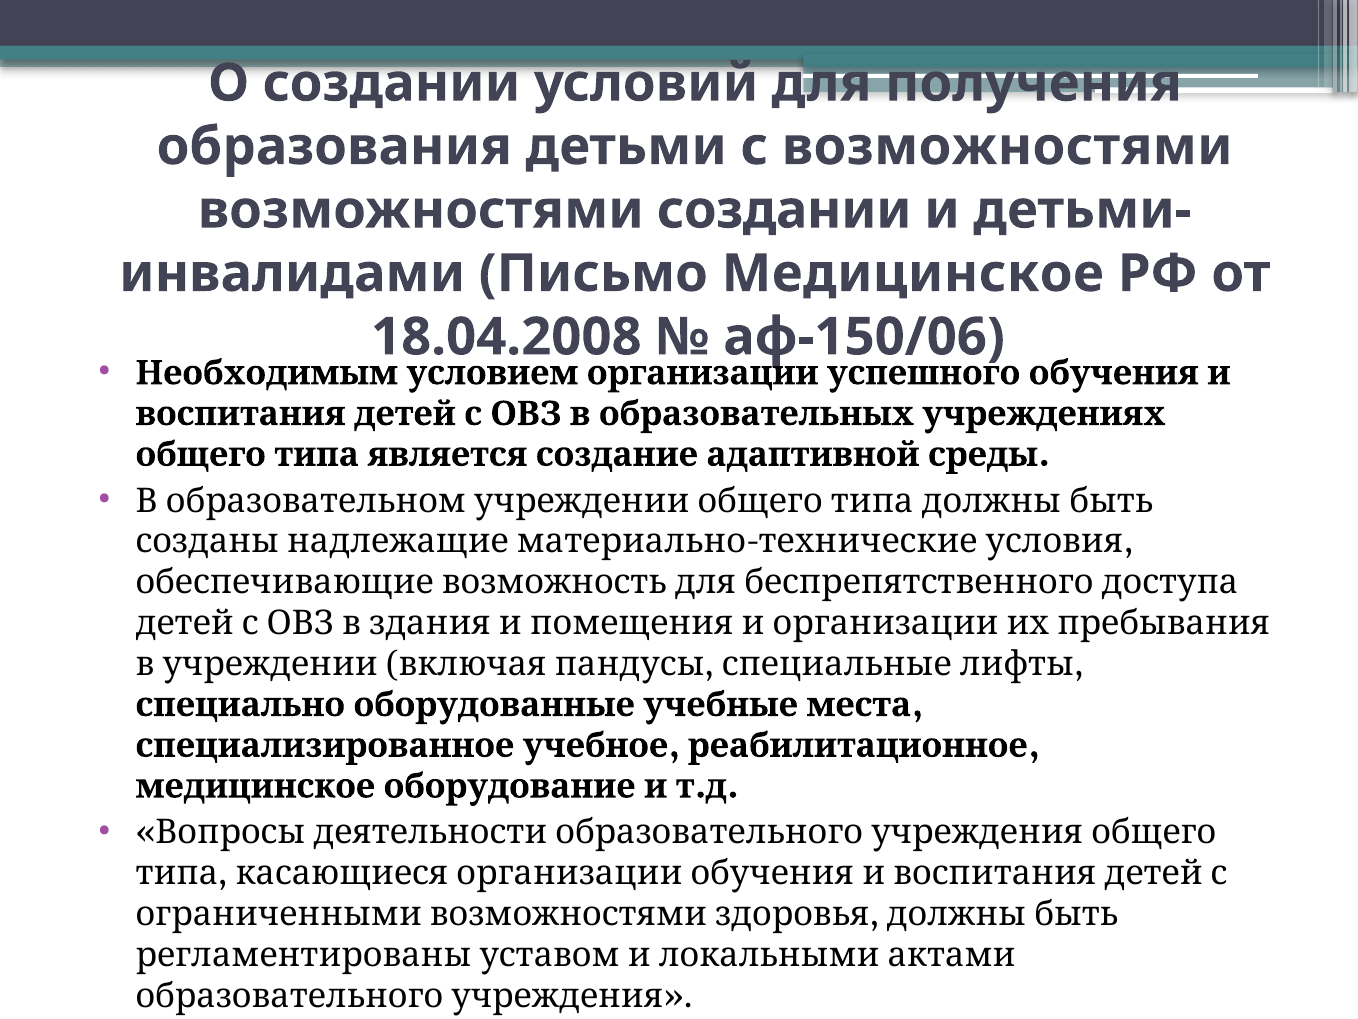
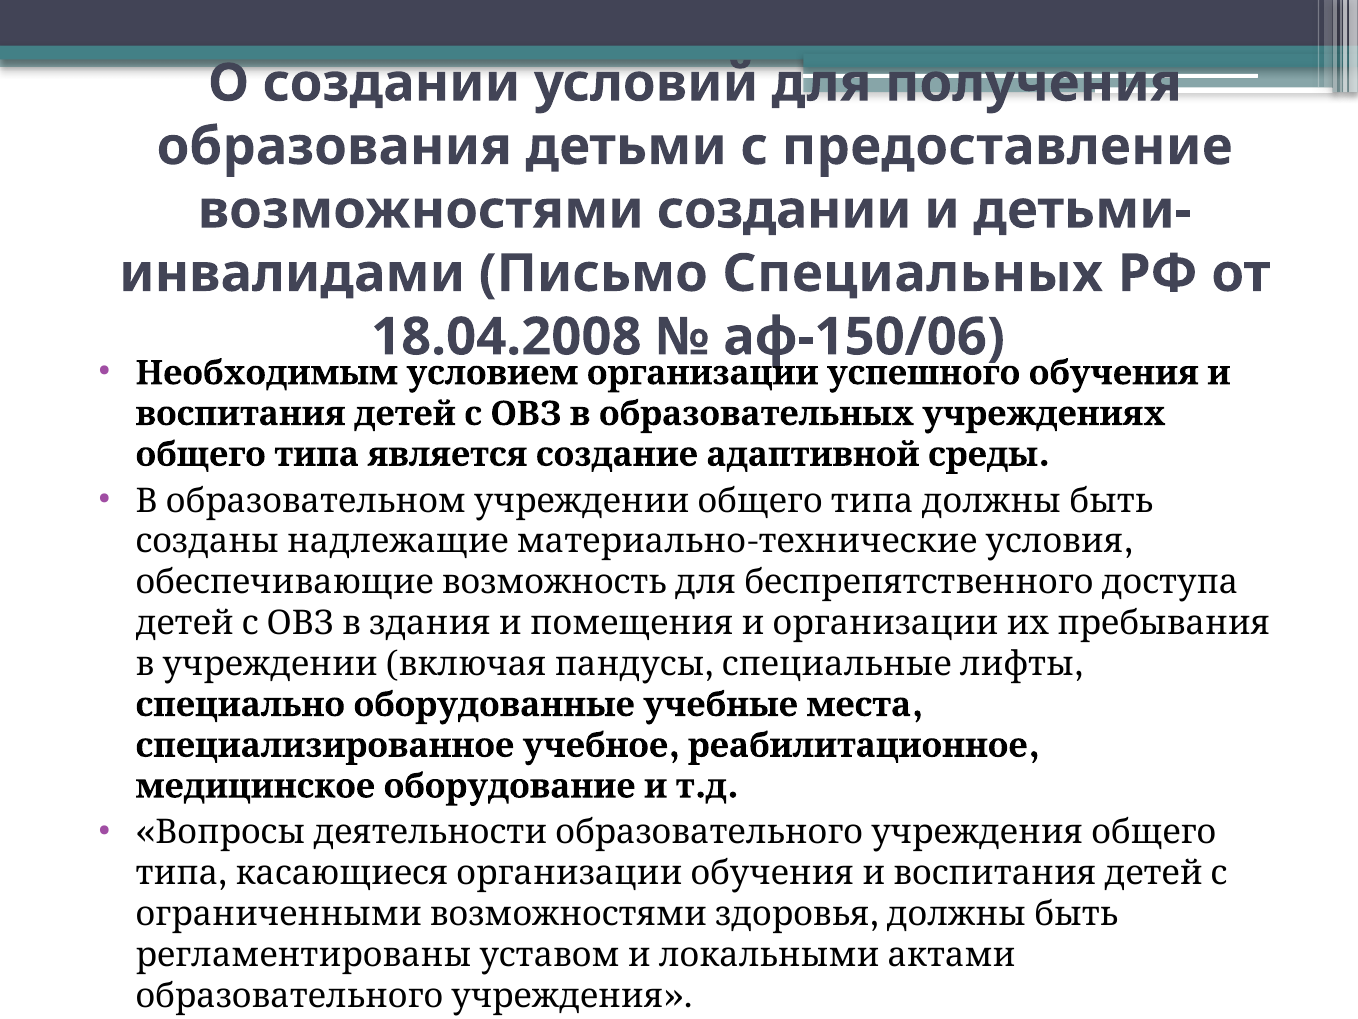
с возможностями: возможностями -> предоставление (1007, 147)
Письмо Медицинское: Медицинское -> Специальных (913, 273)
